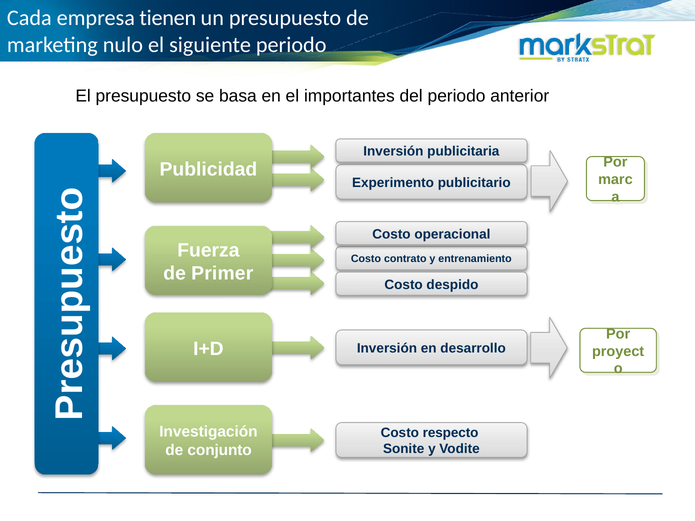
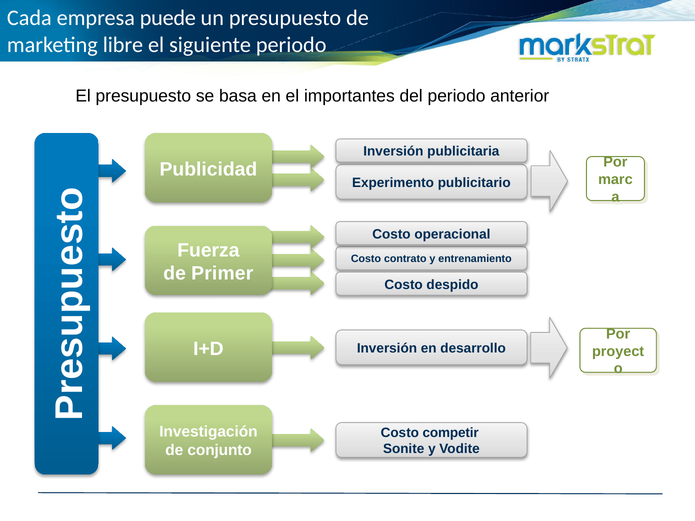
tienen: tienen -> puede (168, 18)
nulo: nulo -> libre (123, 45)
respecto: respecto -> competir (451, 433)
